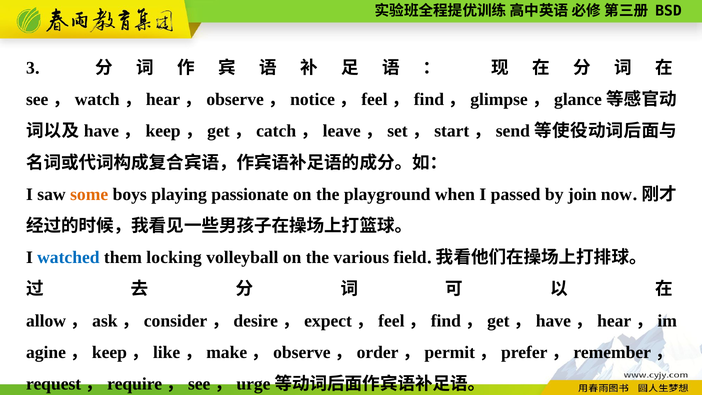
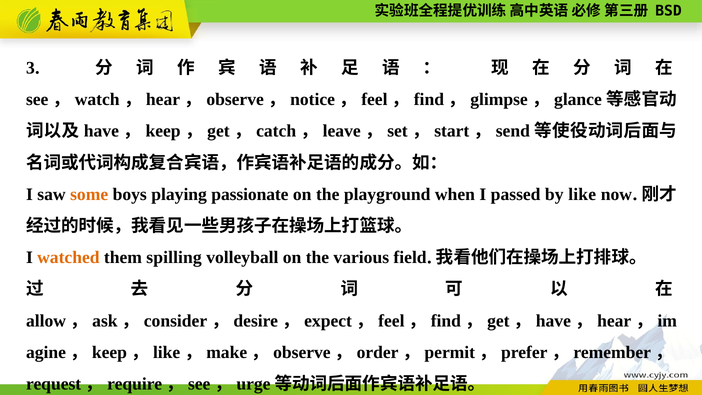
join: join -> like (582, 194)
watched colour: blue -> orange (68, 257)
locking: locking -> spilling (174, 257)
